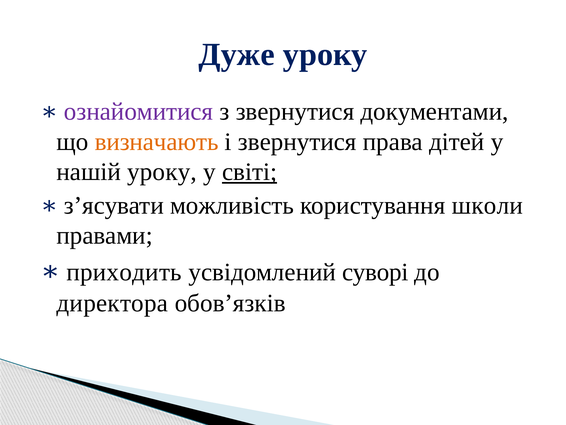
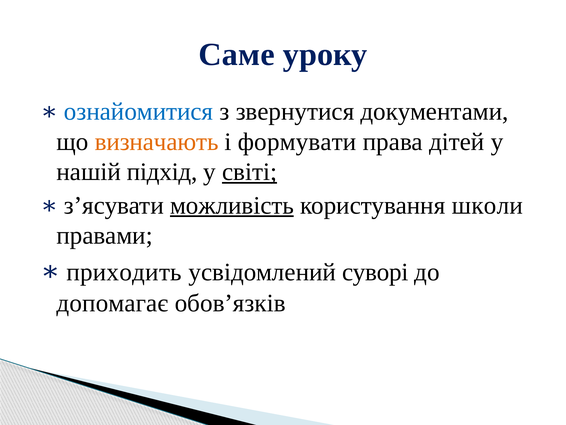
Дуже: Дуже -> Саме (237, 55)
ознайомитися colour: purple -> blue (139, 111)
і звернутися: звернутися -> формувати (297, 142)
нашій уроку: уроку -> підхід (162, 172)
можливість underline: none -> present (232, 205)
директора: директора -> допомагає (112, 303)
